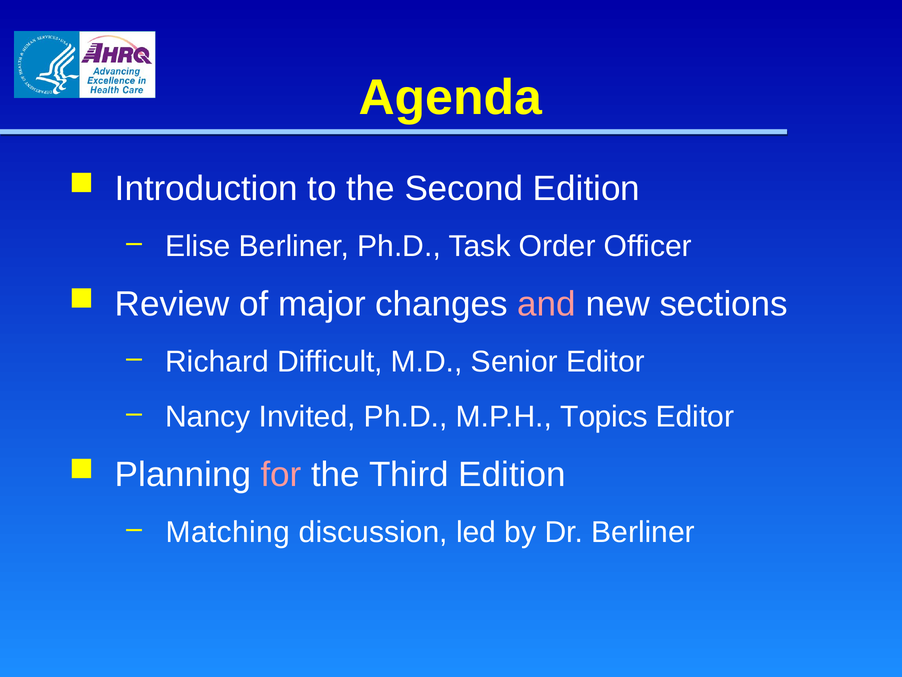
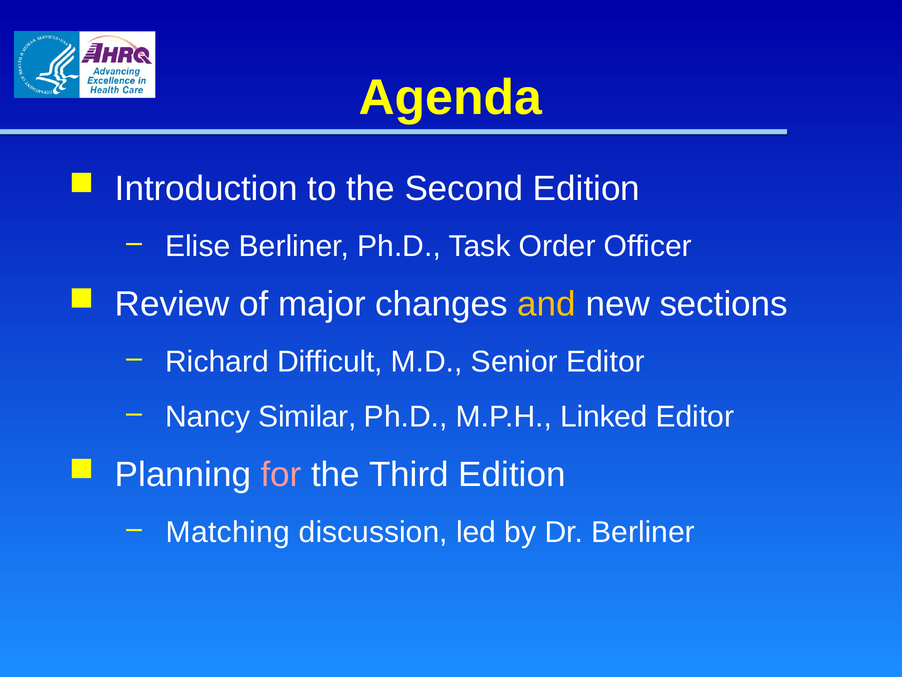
and colour: pink -> yellow (547, 304)
Invited: Invited -> Similar (307, 417)
Topics: Topics -> Linked (604, 417)
